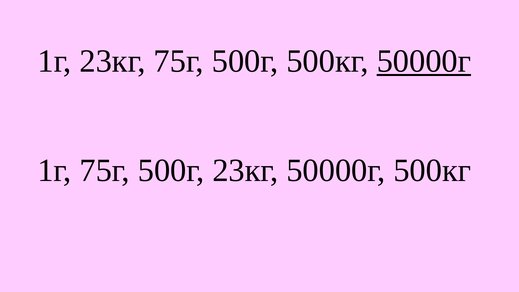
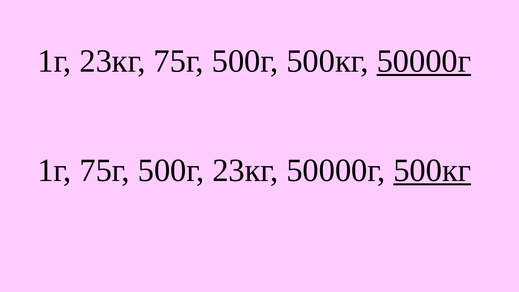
500кг underline: none -> present (432, 170)
